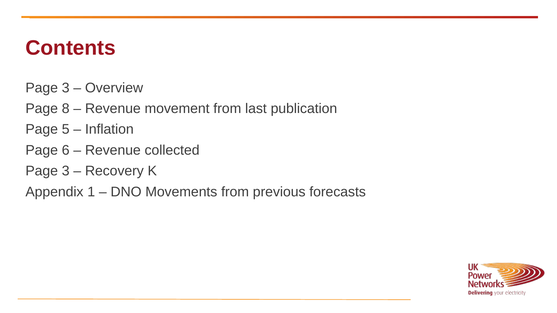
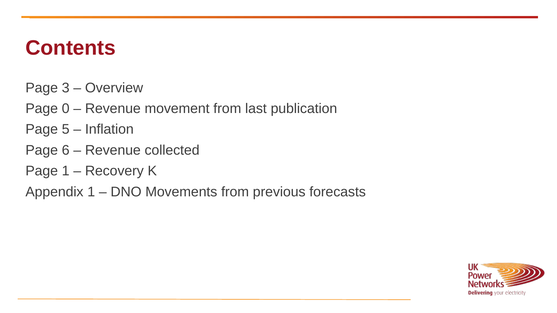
8: 8 -> 0 (66, 109)
3: 3 -> 1 (66, 171)
